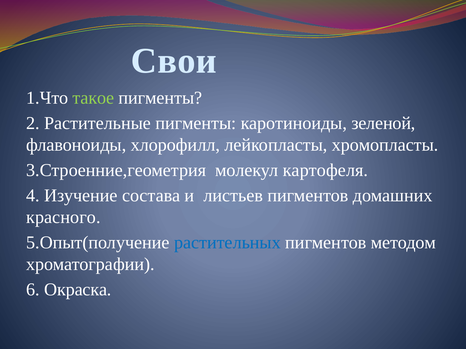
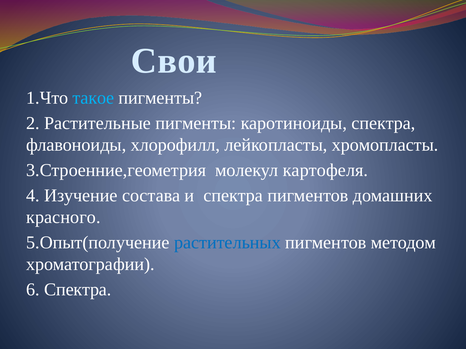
такое colour: light green -> light blue (93, 98)
каротиноиды зеленой: зеленой -> спектра (383, 123)
и листьев: листьев -> спектра (233, 196)
6 Окраска: Окраска -> Спектра (78, 290)
